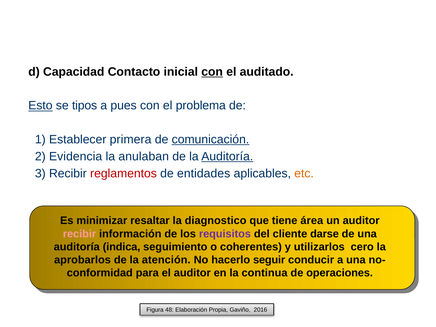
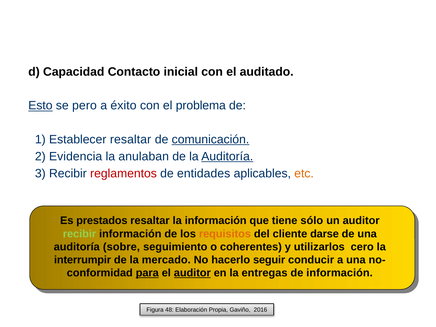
con underline: present -> none (212, 72)
tipos: tipos -> pero (84, 106)
pues: pues -> éxito (124, 106)
Establecer primera: primera -> resaltar (131, 140)
minimizar: minimizar -> prestados (102, 221)
la diagnostico: diagnostico -> información (216, 221)
área: área -> sólo (312, 221)
recibir colour: pink -> light green (79, 234)
requisitos colour: purple -> orange (225, 234)
indica: indica -> sobre (121, 247)
aprobarlos: aprobarlos -> interrumpir (83, 260)
atención: atención -> mercado (166, 260)
para underline: none -> present (147, 273)
auditor underline: none -> present (192, 273)
continua: continua -> entregas (265, 273)
de operaciones: operaciones -> información (340, 273)
